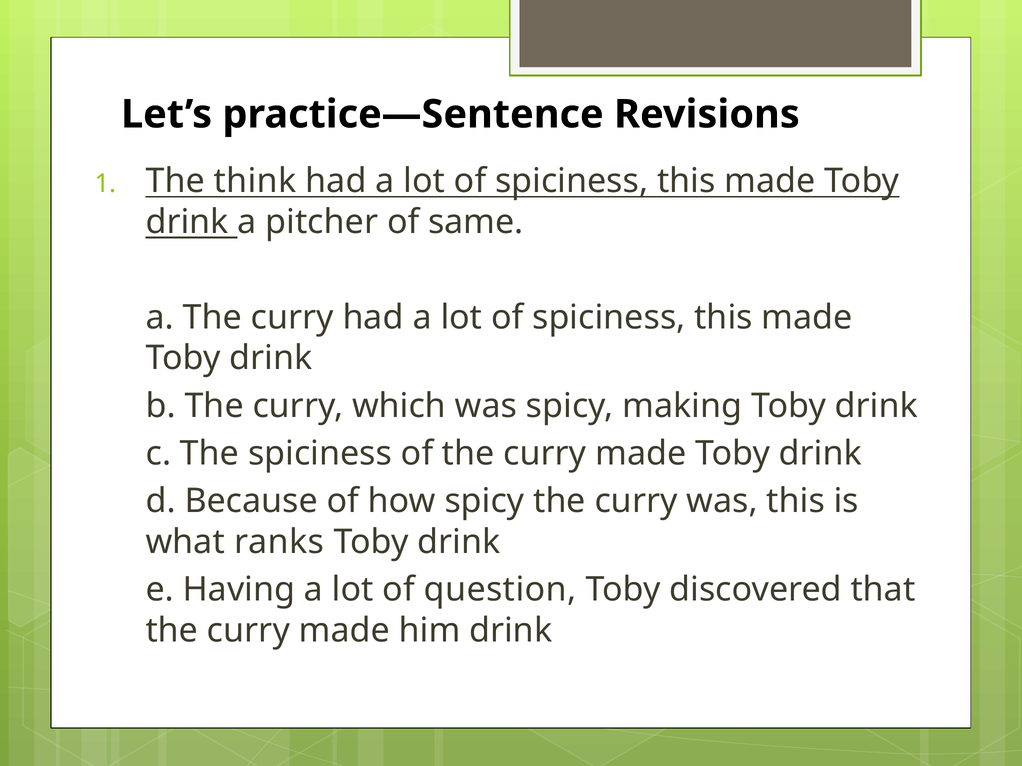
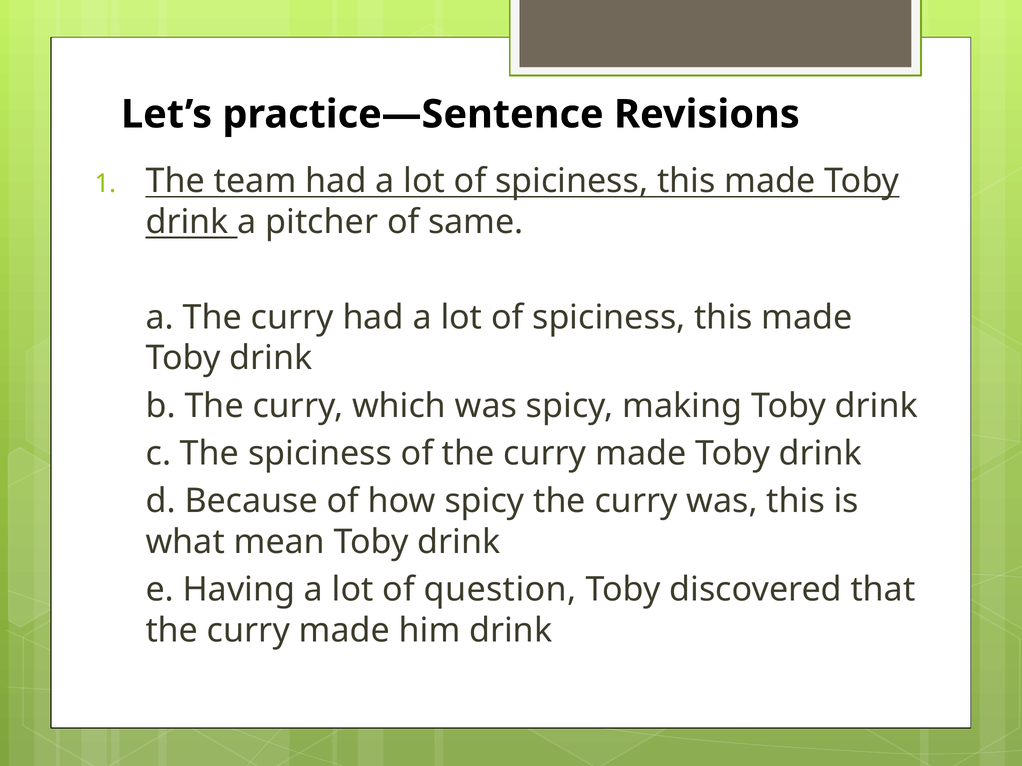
think: think -> team (255, 181)
ranks: ranks -> mean (279, 542)
